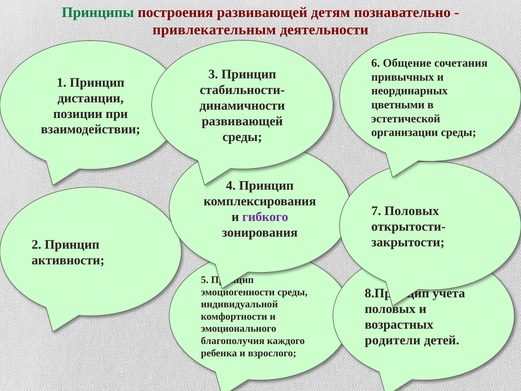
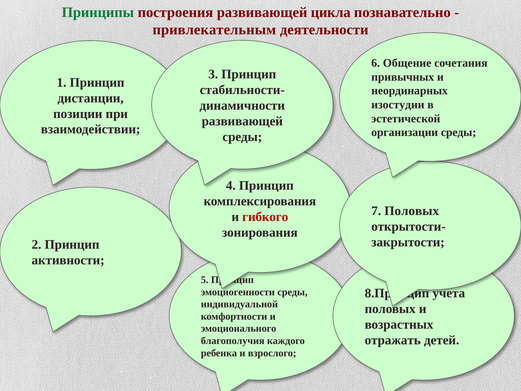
детям: детям -> цикла (331, 12)
цветными: цветными -> изостудии (398, 105)
гибкого colour: purple -> red (265, 217)
родители: родители -> отражать (393, 340)
